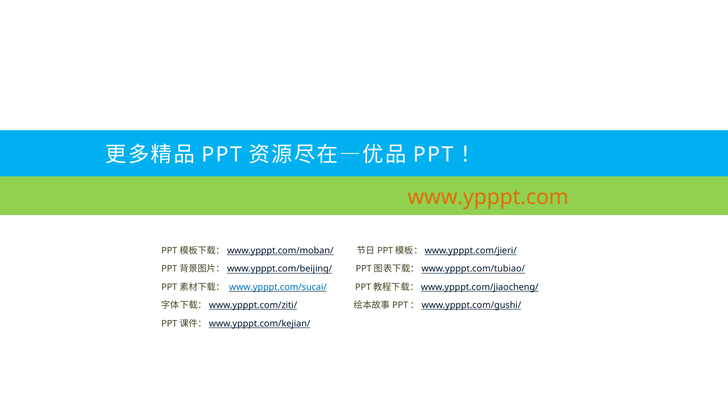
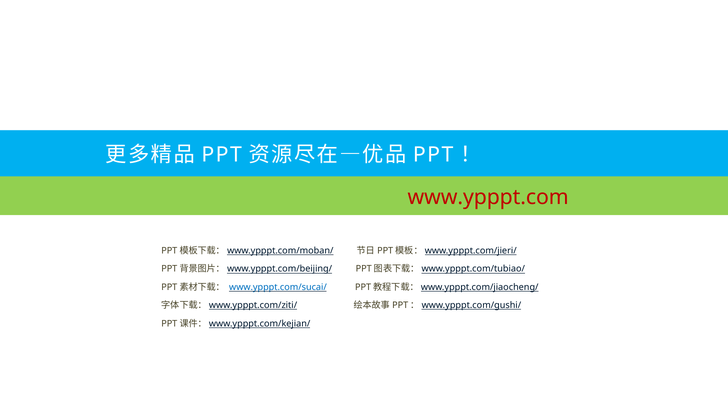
www.ypppt.com colour: orange -> red (488, 197)
